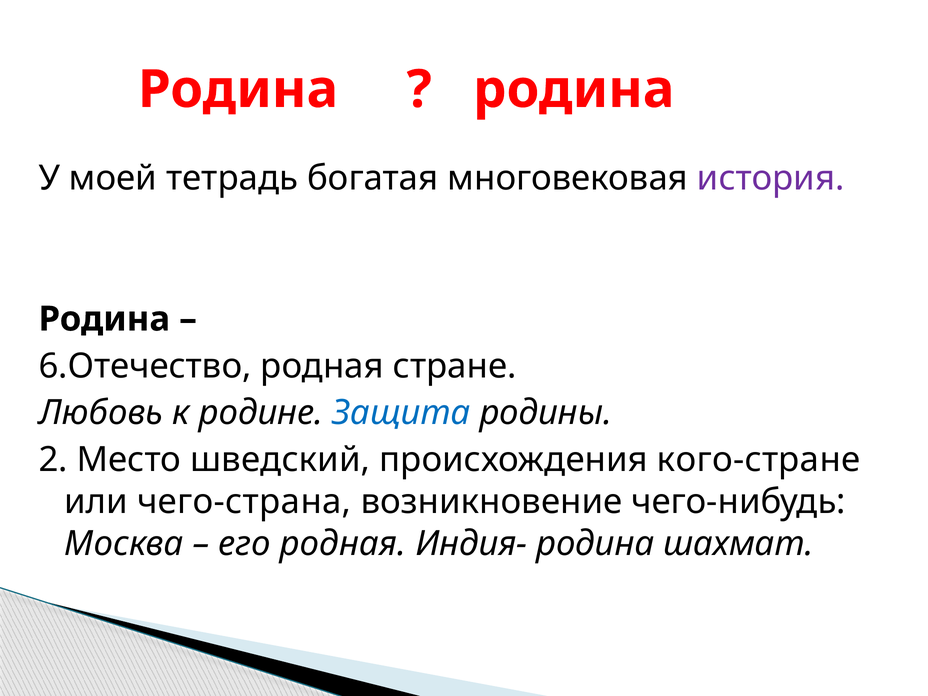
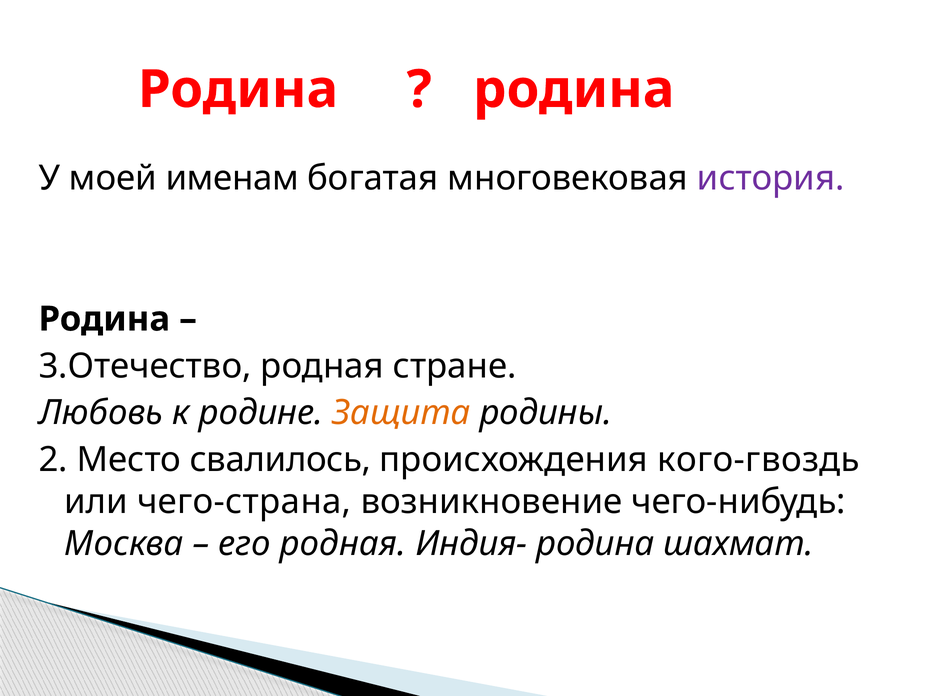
тетрадь: тетрадь -> именам (232, 178)
6.Отечество: 6.Отечество -> 3.Отечество (145, 366)
Защита colour: blue -> orange (401, 413)
шведский: шведский -> свалилось (280, 460)
кого-стране: кого-стране -> кого-гвоздь (759, 460)
